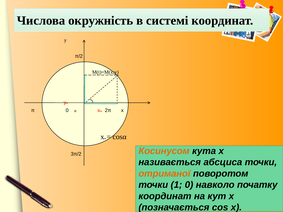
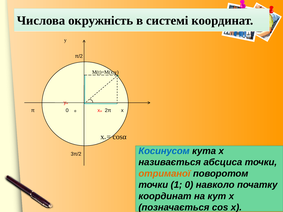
Косинусом colour: orange -> blue (164, 151)
